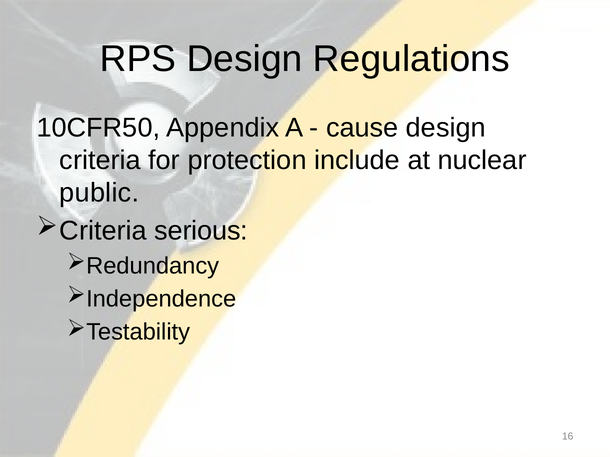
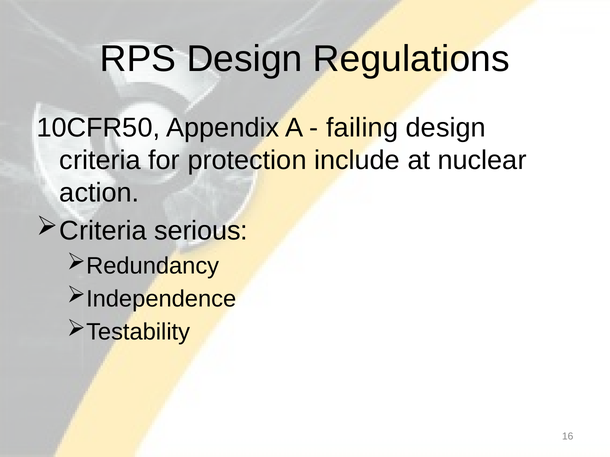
cause: cause -> failing (362, 128)
public: public -> action (99, 193)
